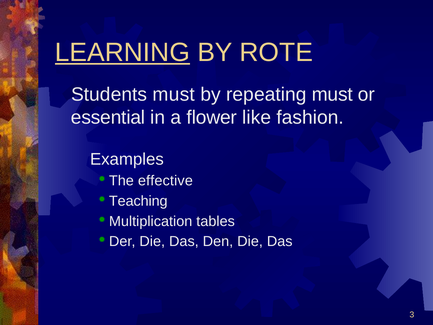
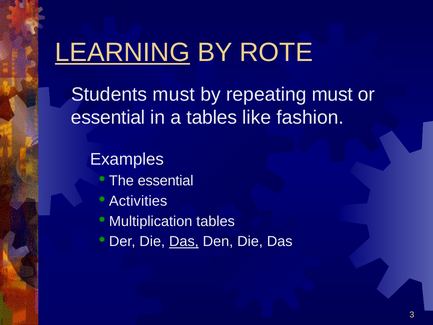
a flower: flower -> tables (212, 118)
The effective: effective -> essential (166, 181)
Teaching: Teaching -> Activities (138, 201)
Das underline: none -> present (184, 241)
